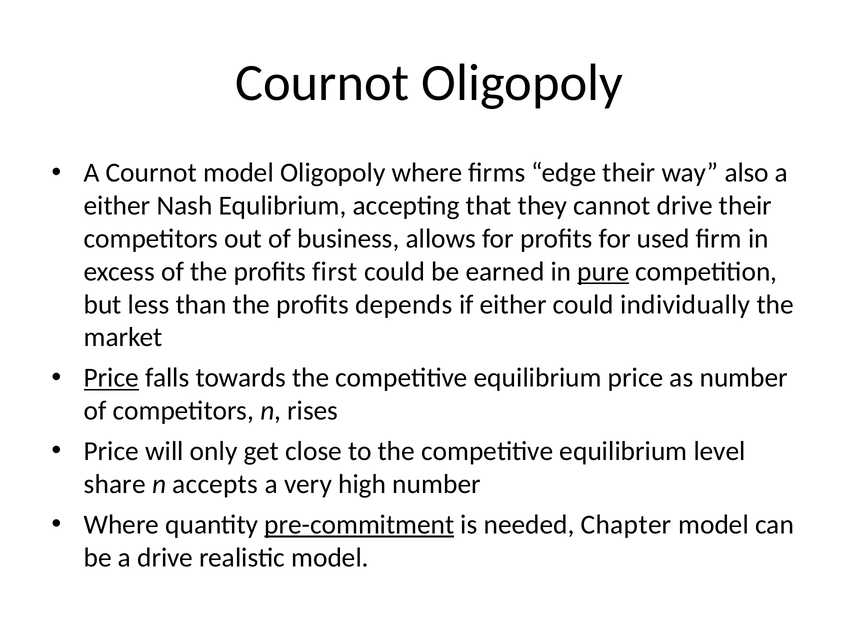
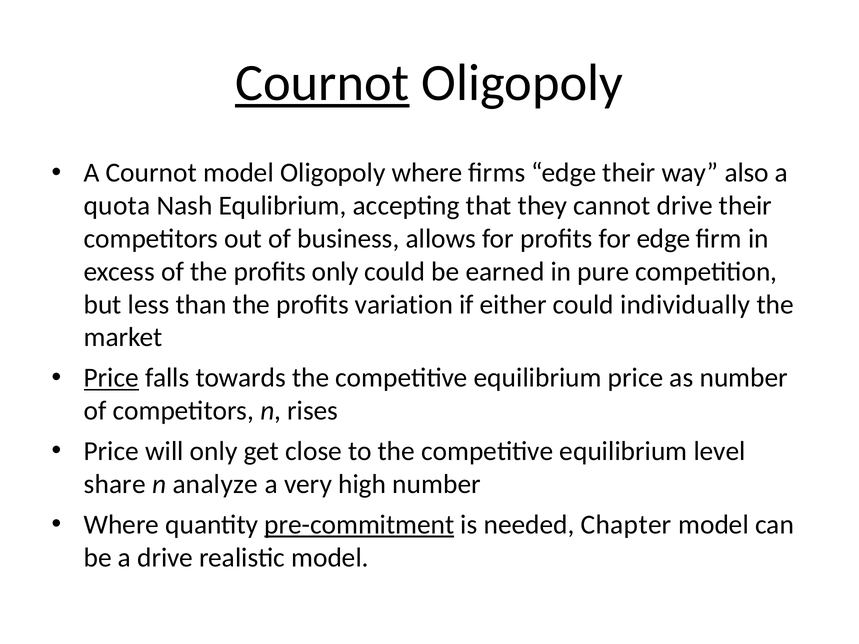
Cournot underline: none -> present (322, 83)
either: either -> quota (117, 206)
for used: used -> edge (663, 239)
profits first: first -> only (335, 272)
pure underline: present -> none (603, 272)
depends: depends -> variation (404, 305)
accepts: accepts -> analyze (215, 484)
